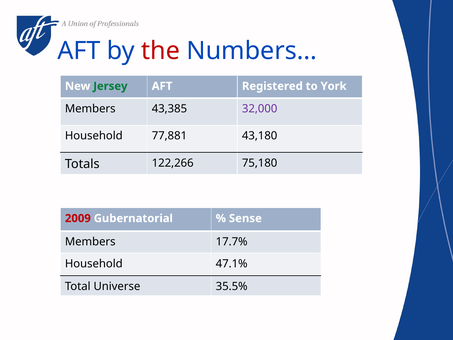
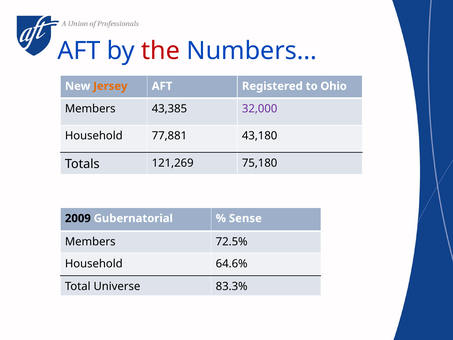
Jersey colour: green -> orange (110, 86)
York: York -> Ohio (334, 86)
122,266: 122,266 -> 121,269 (173, 163)
2009 colour: red -> black (78, 218)
17.7%: 17.7% -> 72.5% (232, 241)
47.1%: 47.1% -> 64.6% (232, 264)
35.5%: 35.5% -> 83.3% (232, 286)
